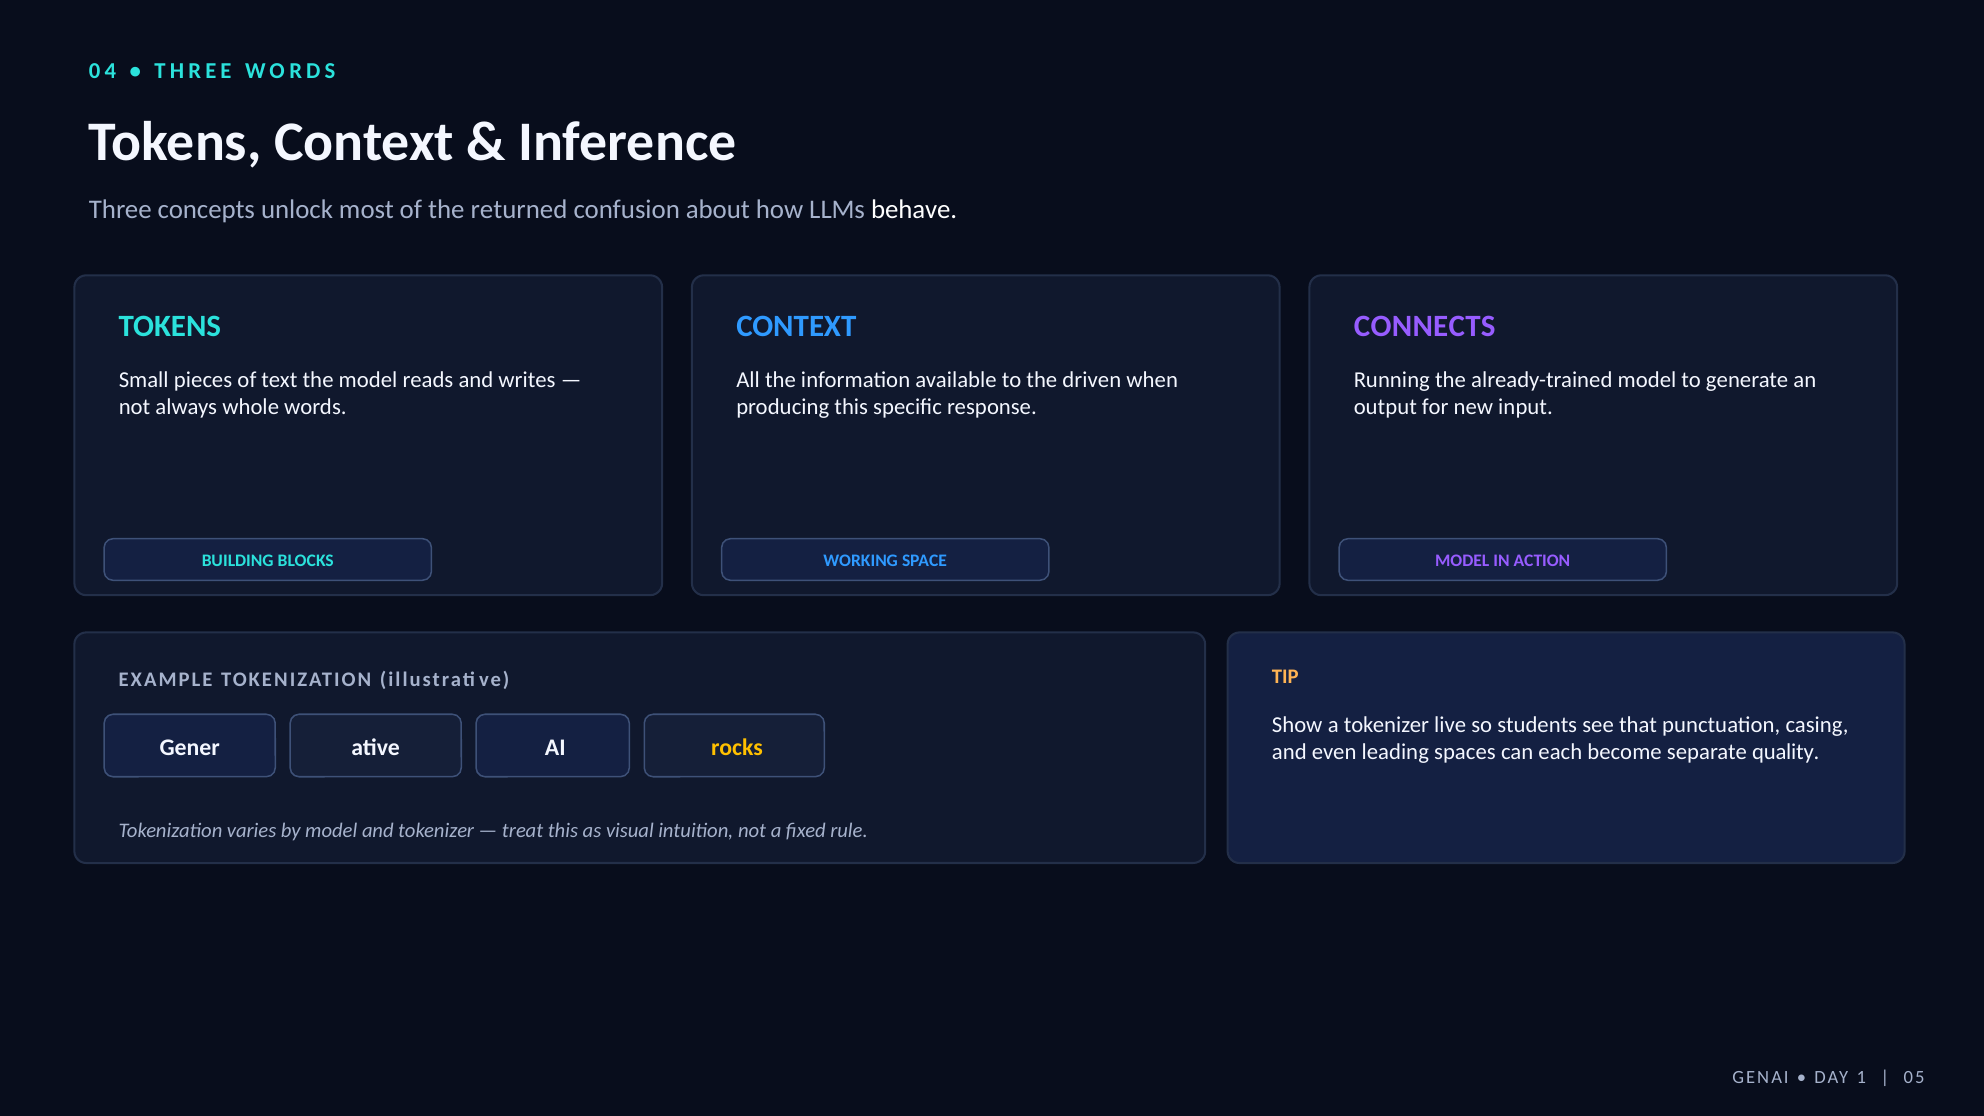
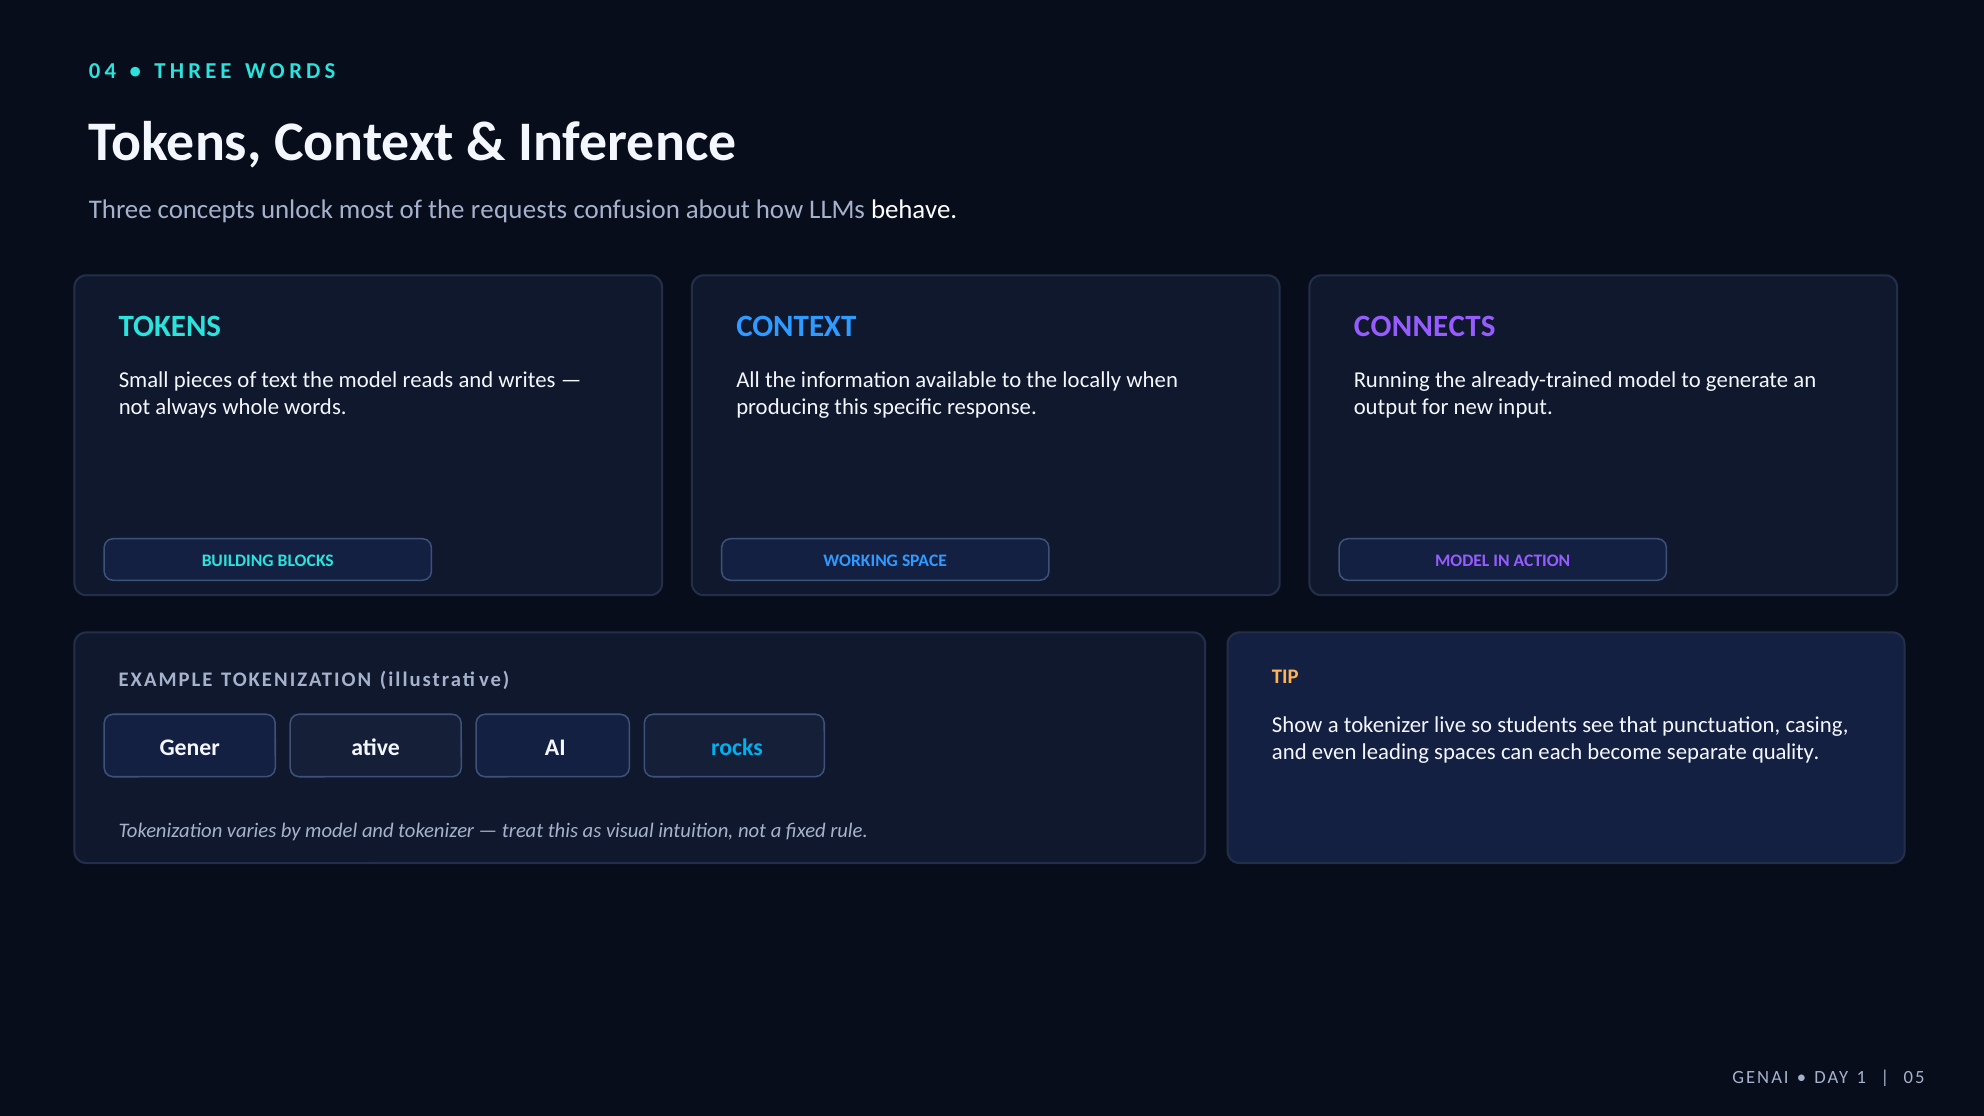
returned: returned -> requests (519, 209)
driven: driven -> locally (1092, 380)
rocks colour: yellow -> light blue (737, 747)
